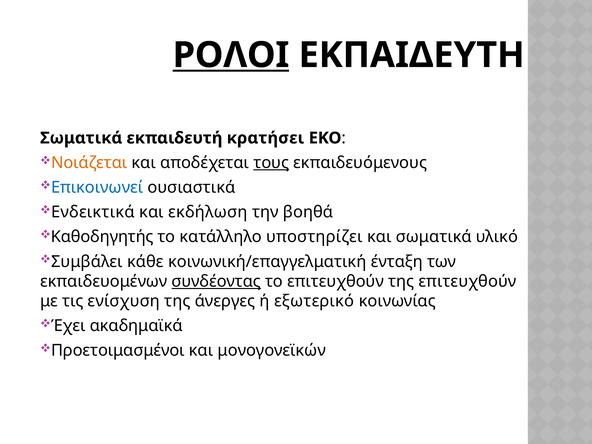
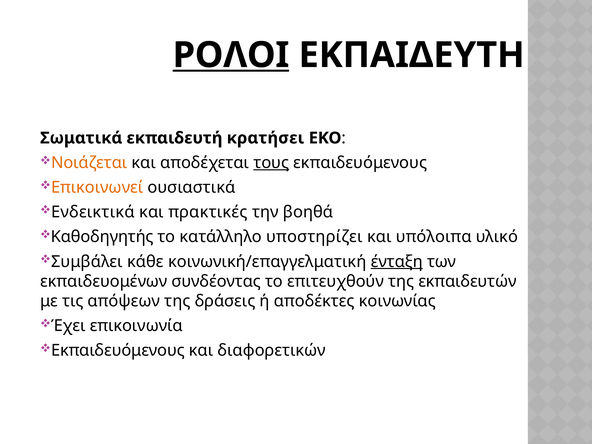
Επικοινωνεί colour: blue -> orange (97, 187)
εκδήλωση: εκδήλωση -> πρακτικές (208, 212)
και σωματικά: σωματικά -> υπόλοιπα (434, 237)
ένταξη underline: none -> present (397, 262)
συνδέοντας underline: present -> none (216, 281)
της επιτευχθούν: επιτευχθούν -> εκπαιδευτών (468, 281)
ενίσχυση: ενίσχυση -> απόψεων (124, 301)
άνεργες: άνεργες -> δράσεις (225, 301)
εξωτερικό: εξωτερικό -> αποδέκτες (314, 301)
ακαδημαϊκά: ακαδημαϊκά -> επικοινωνία (136, 326)
Προετοιμασμένοι: Προετοιμασμένοι -> Εκπαιδευόμενους (118, 351)
μονογονεϊκών: μονογονεϊκών -> διαφορετικών (272, 351)
